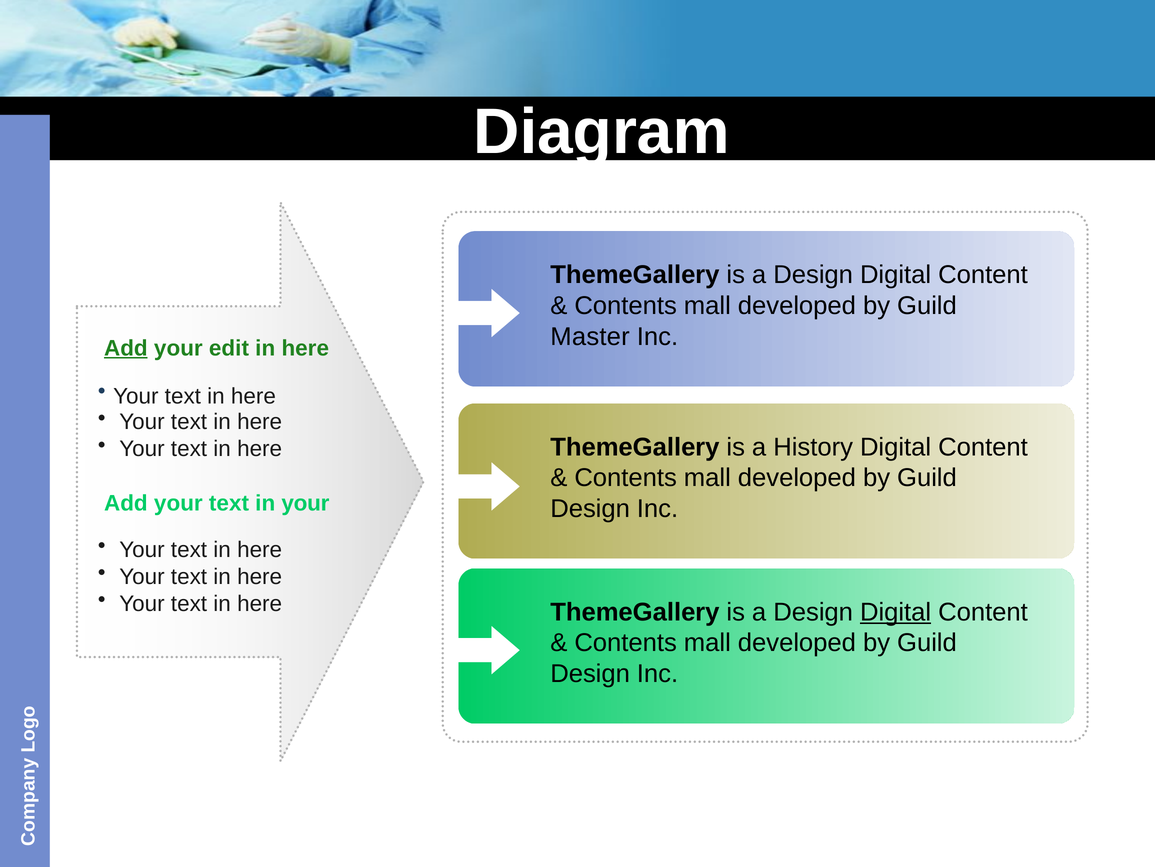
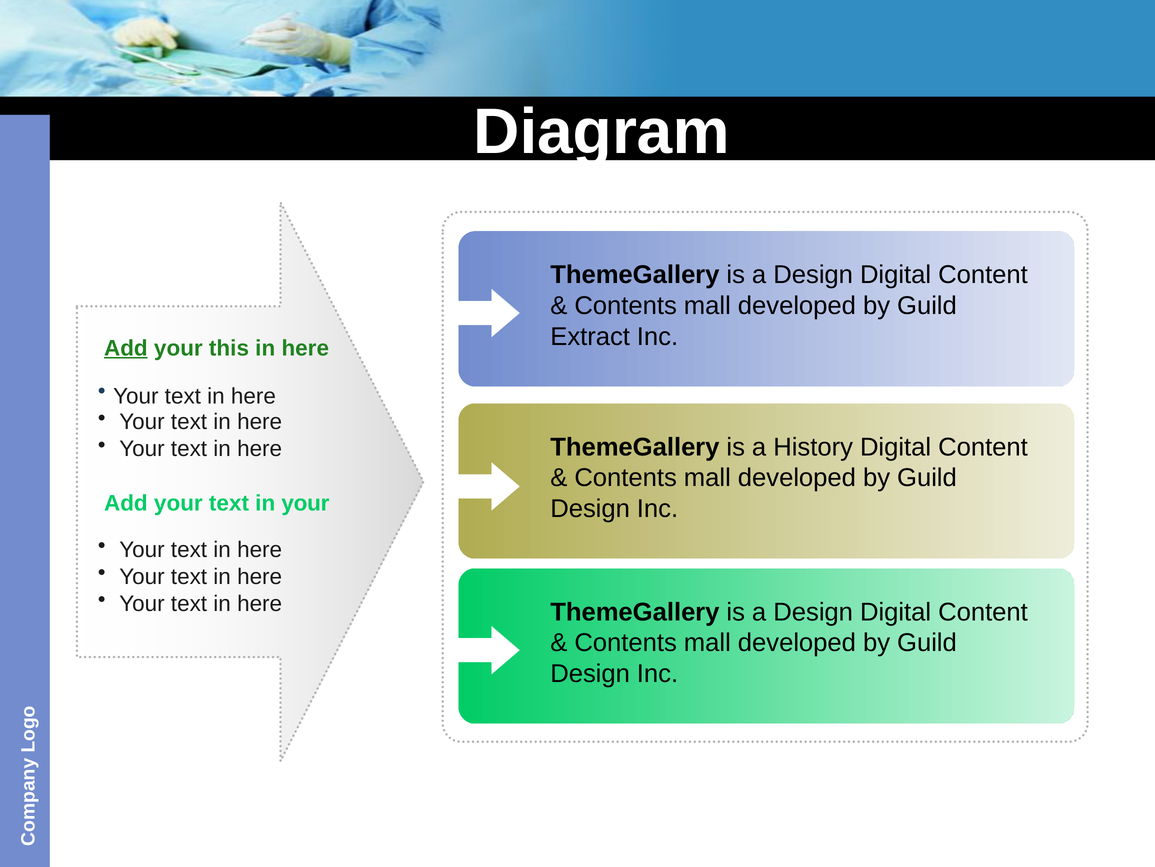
Master: Master -> Extract (590, 336)
edit: edit -> this (229, 348)
Digital underline: present -> none (896, 612)
